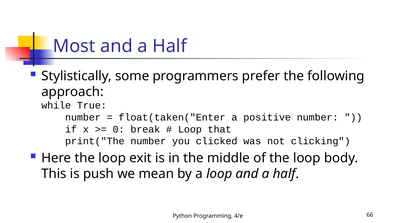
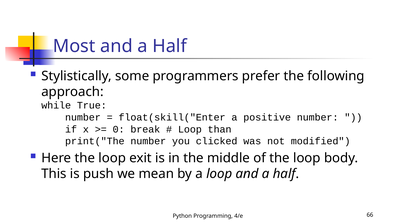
float(taken("Enter: float(taken("Enter -> float(skill("Enter (172, 117)
that: that -> than (220, 129)
clicking: clicking -> modified (321, 141)
